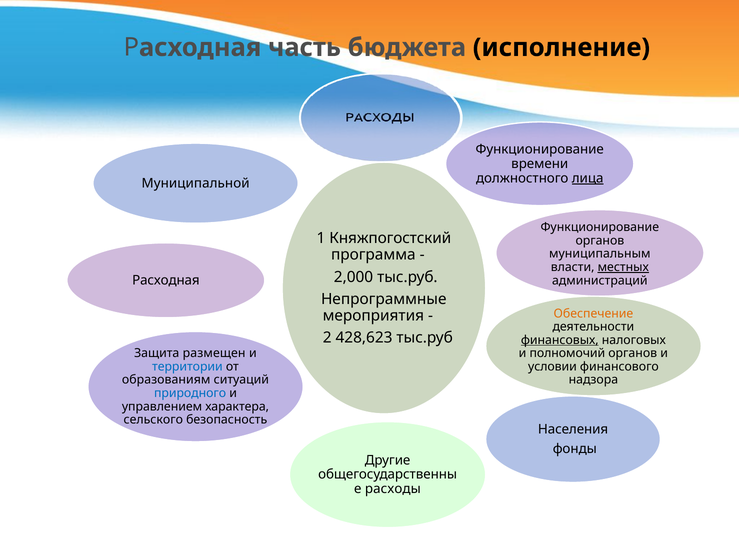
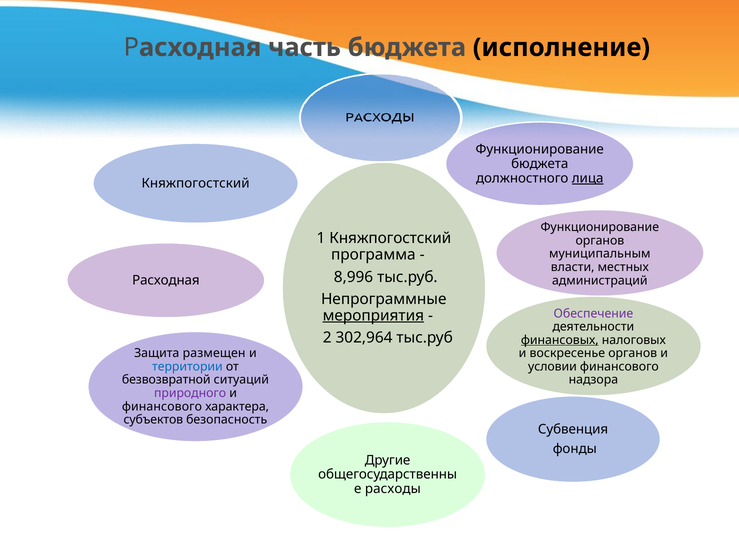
времени: времени -> бюджета (540, 164)
Муниципальной: Муниципальной -> Княжпогостский (196, 183)
местных underline: present -> none (623, 267)
2,000: 2,000 -> 8,996 (354, 277)
Обеспечение colour: orange -> purple (593, 314)
мероприятия underline: none -> present (373, 316)
428,623: 428,623 -> 302,964 (364, 338)
полномочий: полномочий -> воскресенье (567, 353)
образованиям: образованиям -> безвозвратной (166, 380)
природного colour: blue -> purple (190, 393)
управлением: управлением -> финансового (162, 407)
сельского: сельского -> субъектов (153, 420)
Населения: Населения -> Субвенция (573, 430)
